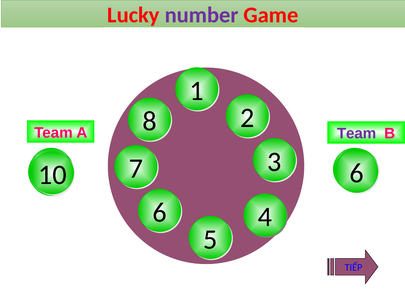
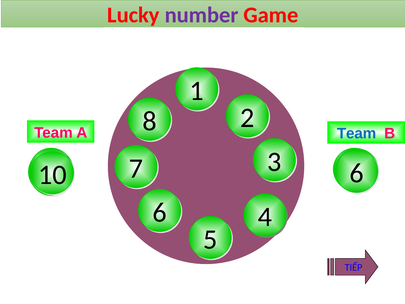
Team colour: purple -> blue (357, 133)
